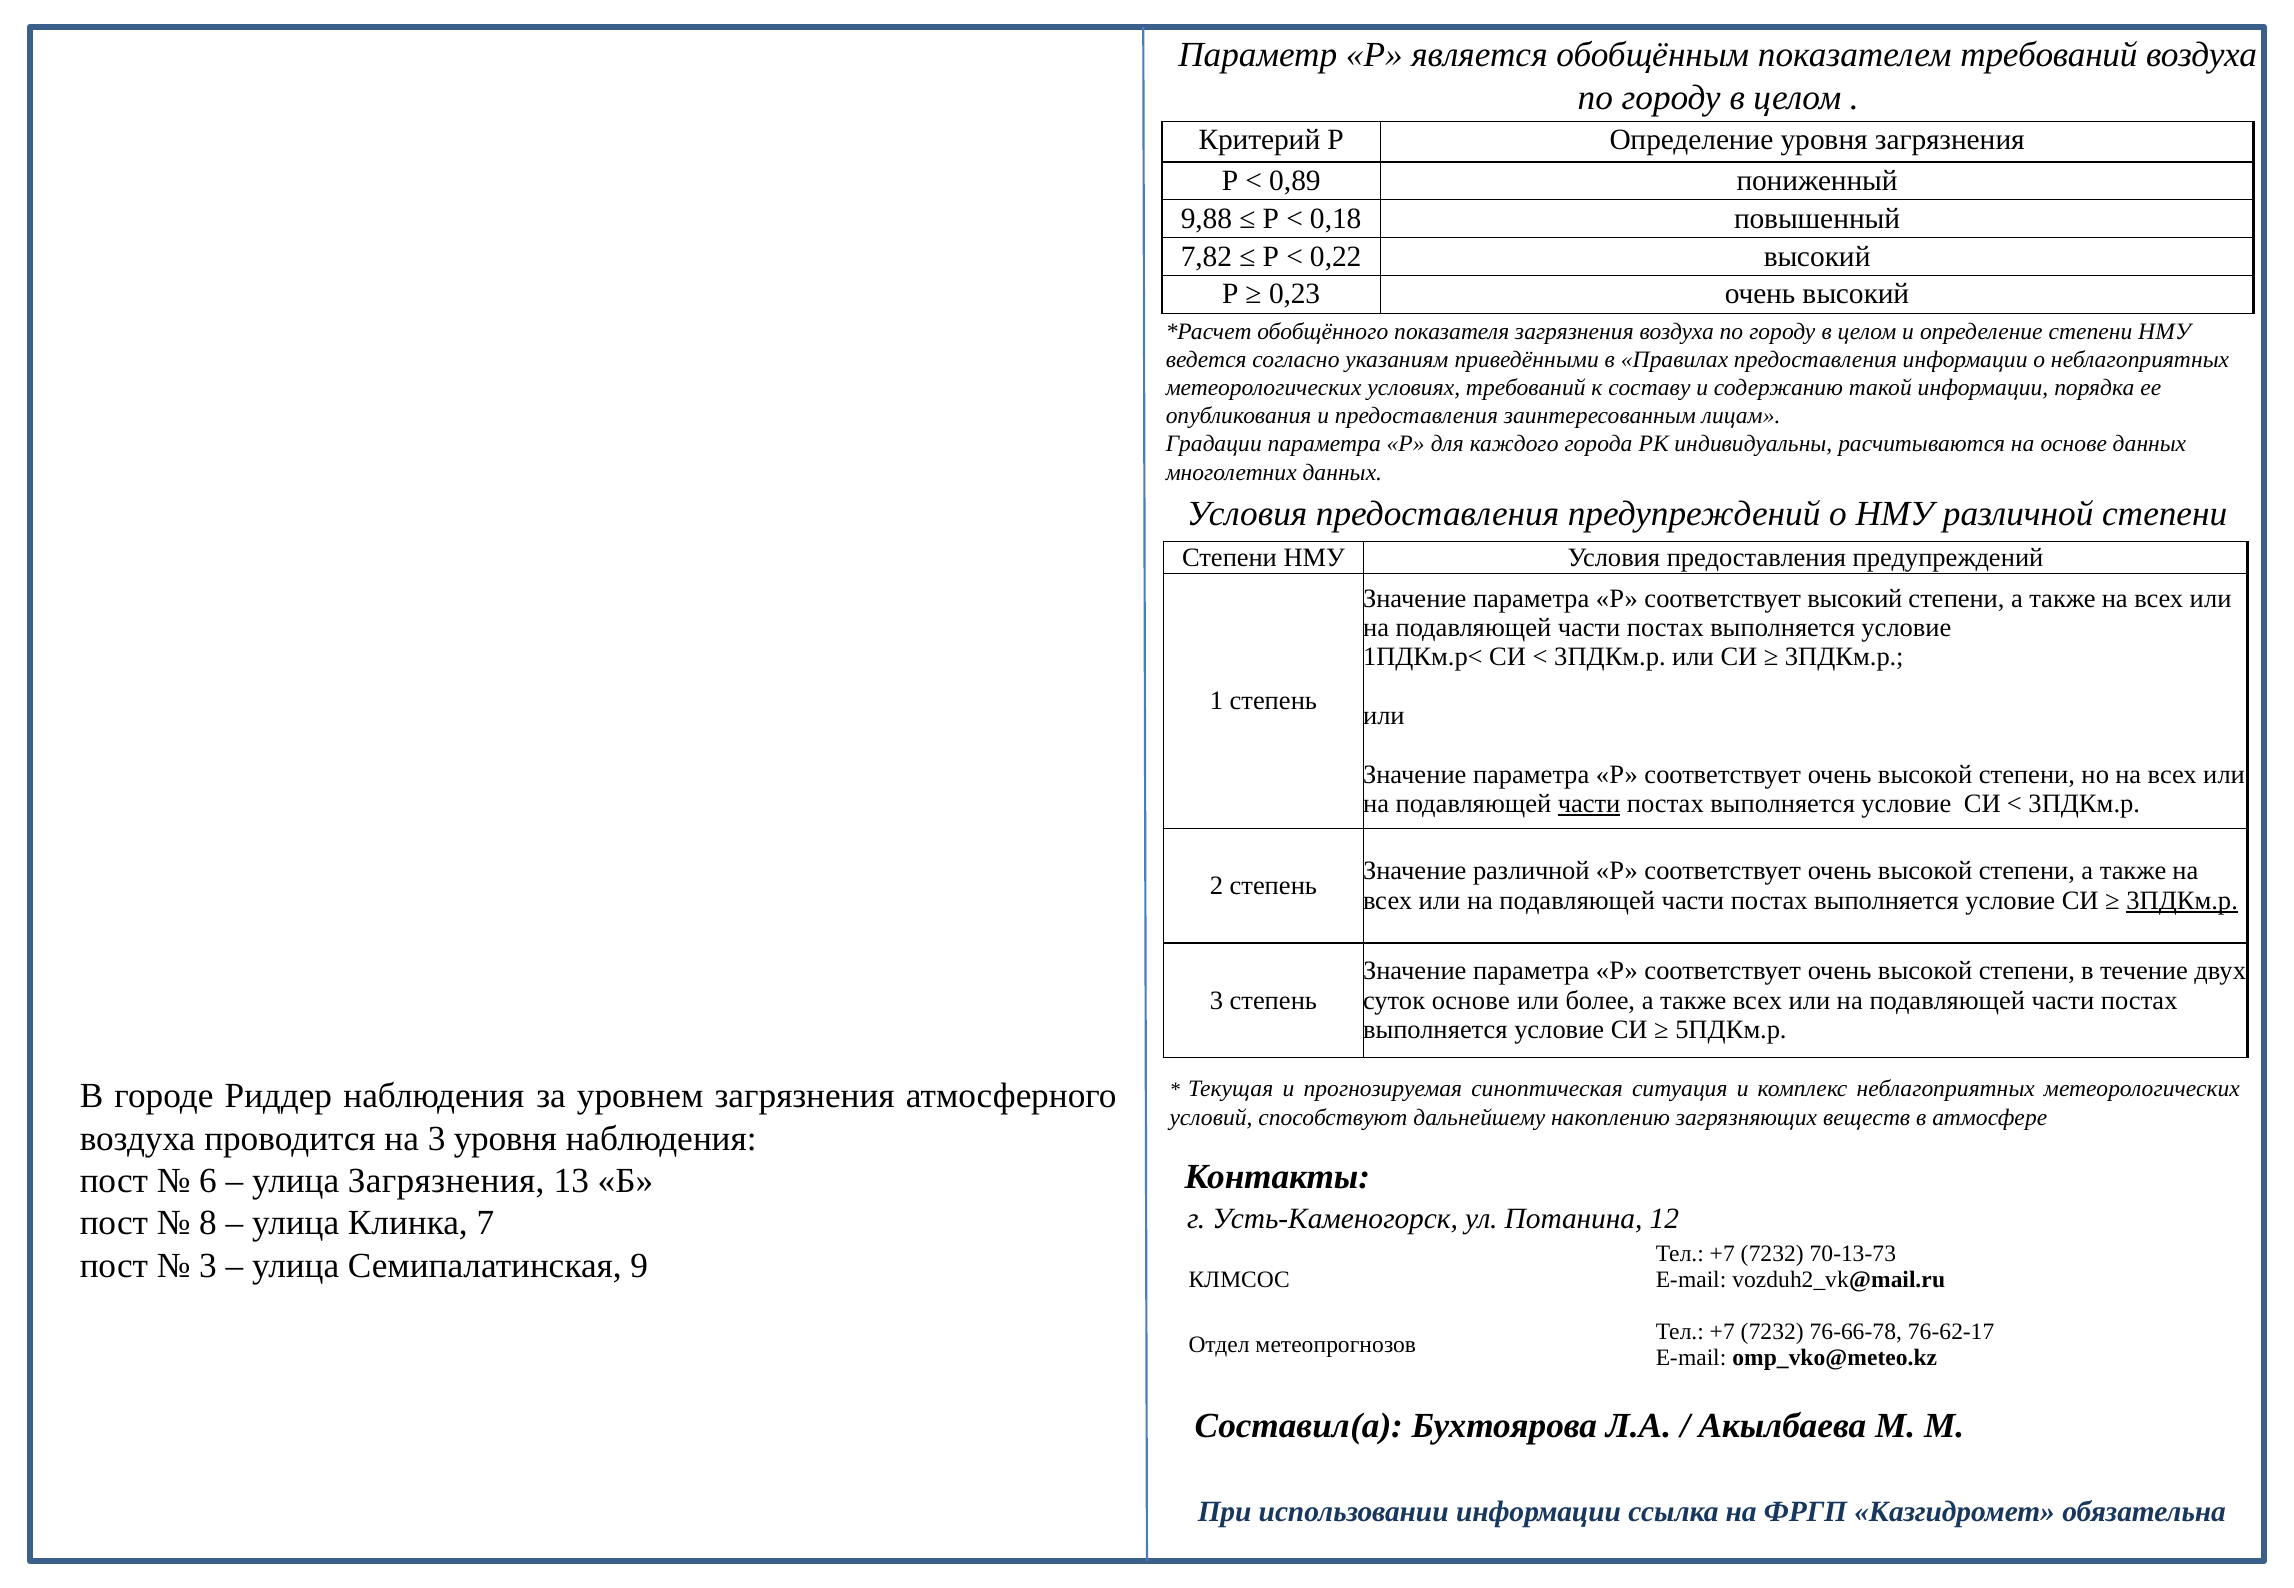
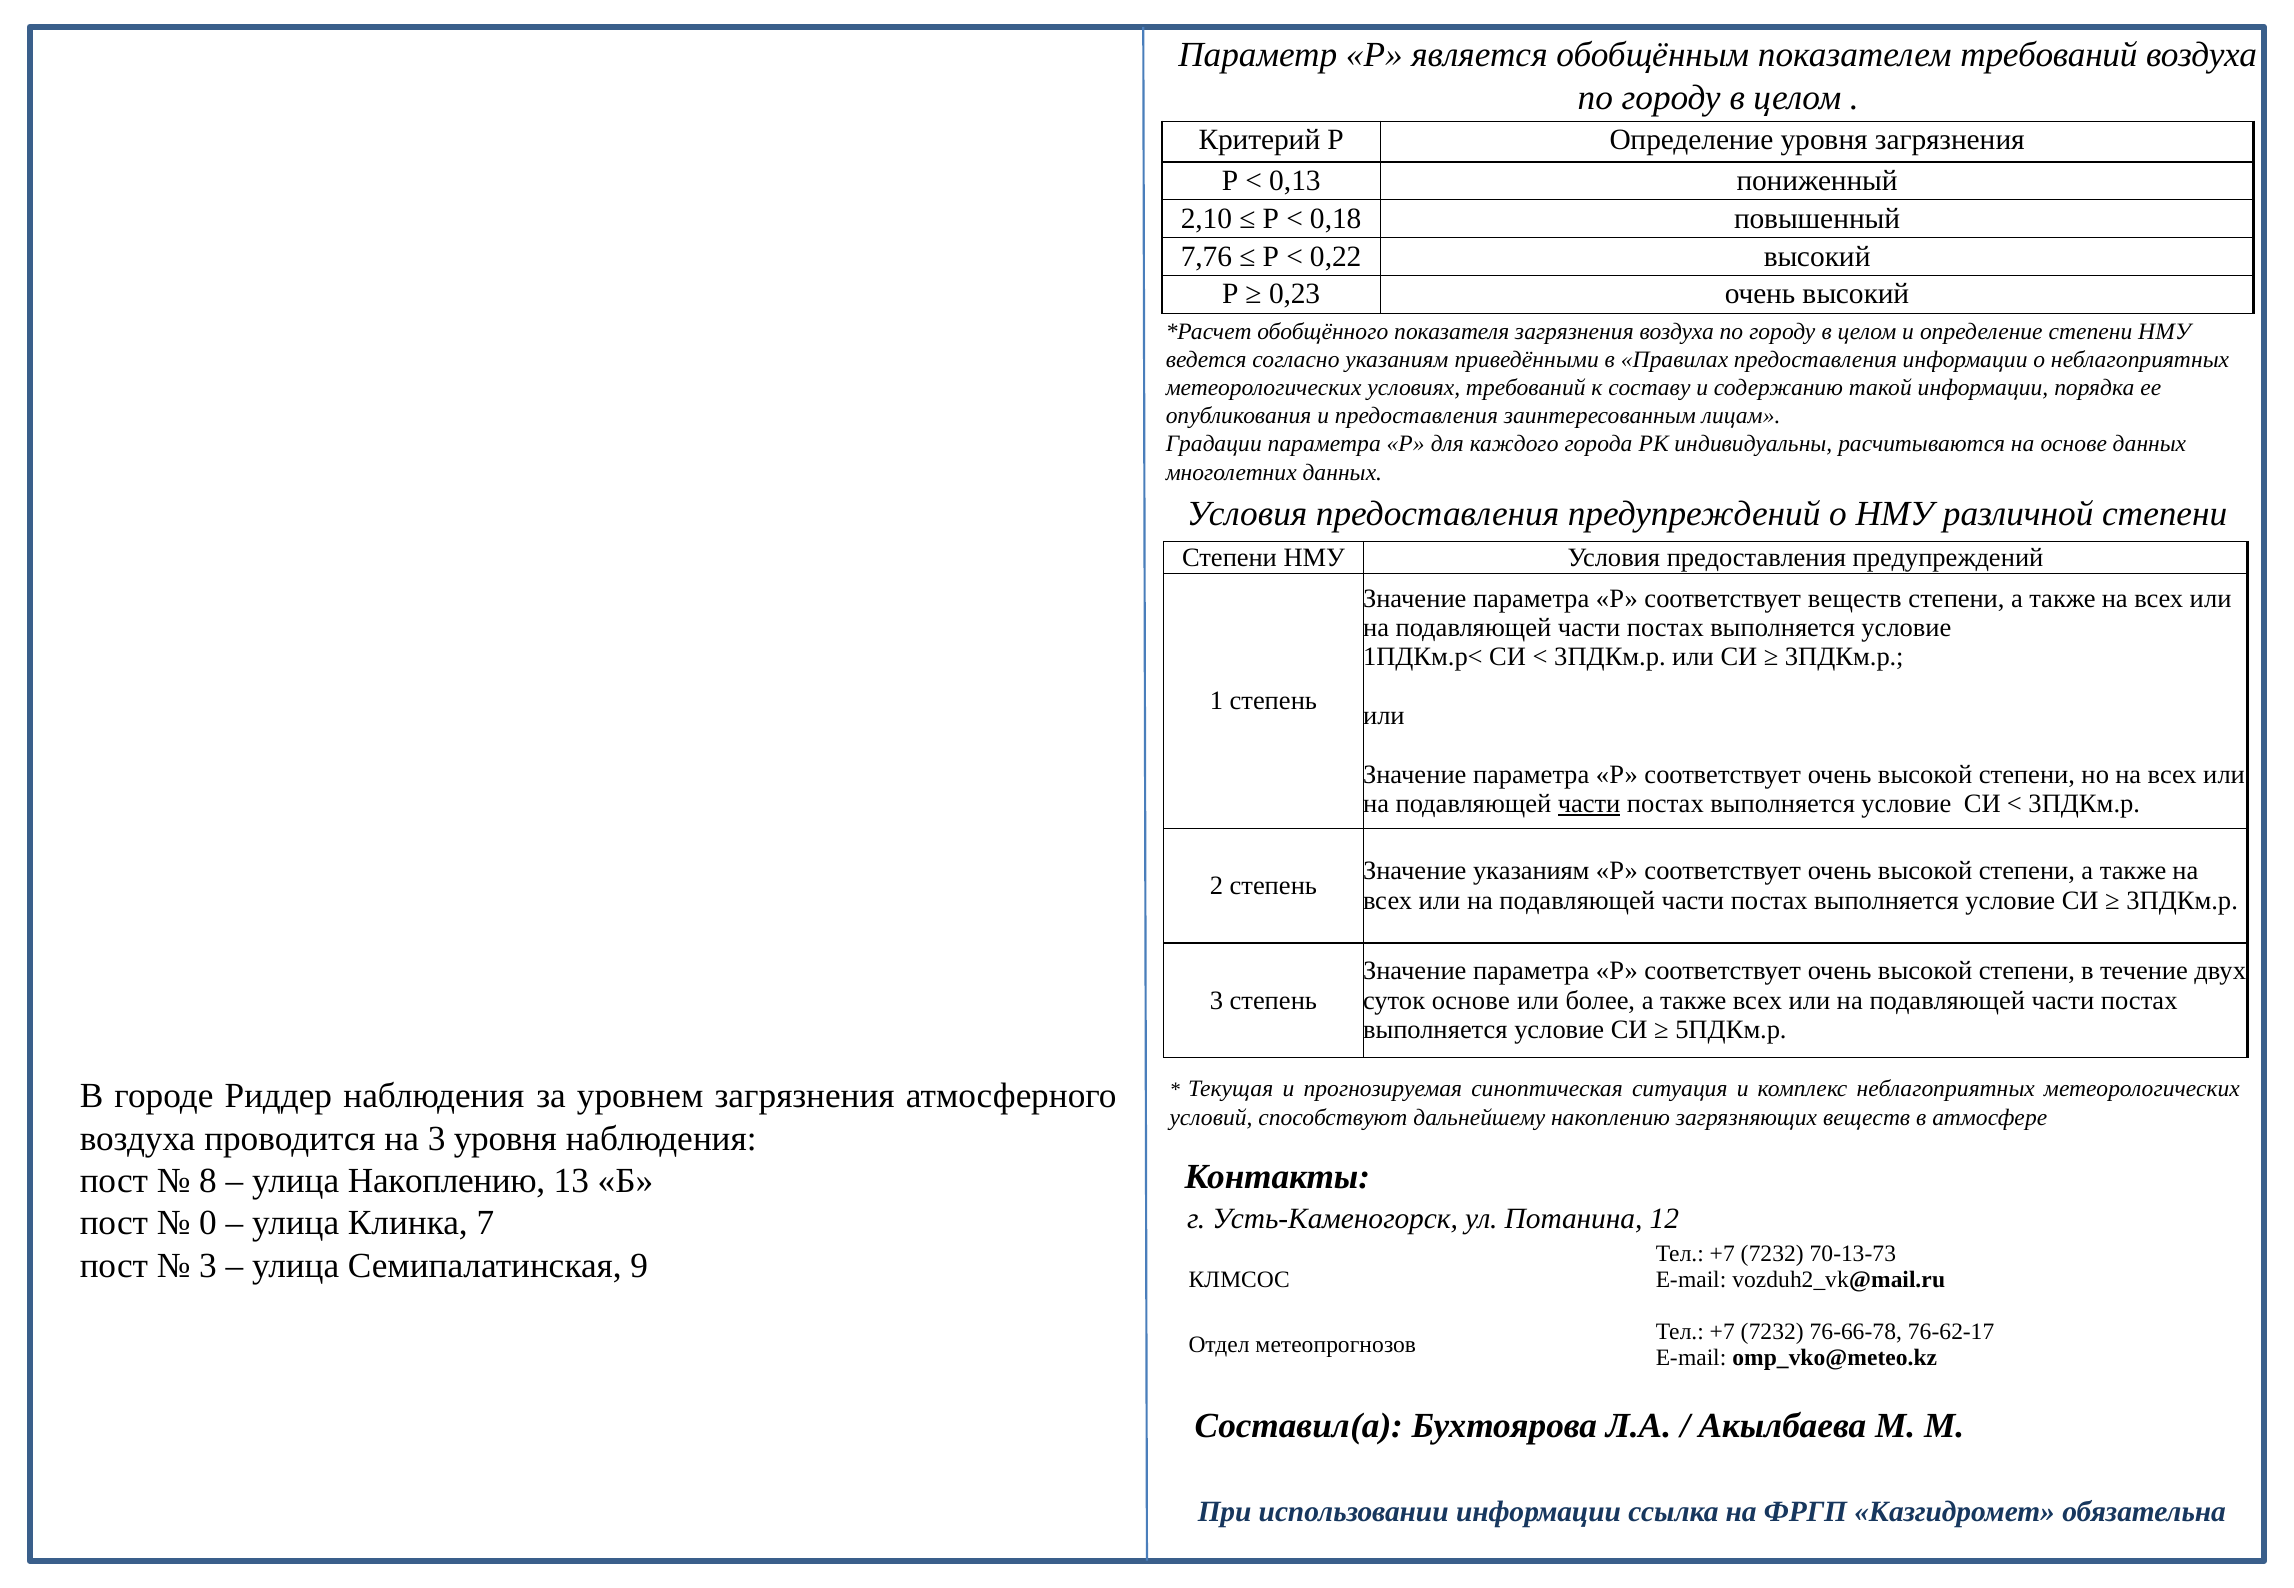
0,89: 0,89 -> 0,13 (1295, 181)
9,88: 9,88 -> 2,10 (1206, 218)
7,82: 7,82 -> 7,76 (1206, 256)
соответствует высокий: высокий -> веществ (1855, 598)
Значение различной: различной -> указаниям (1531, 871)
3ПДКм.р underline: present -> none (2182, 901)
6: 6 -> 8 (208, 1181)
улица Загрязнения: Загрязнения -> Накоплению (447, 1181)
8: 8 -> 0 (208, 1223)
